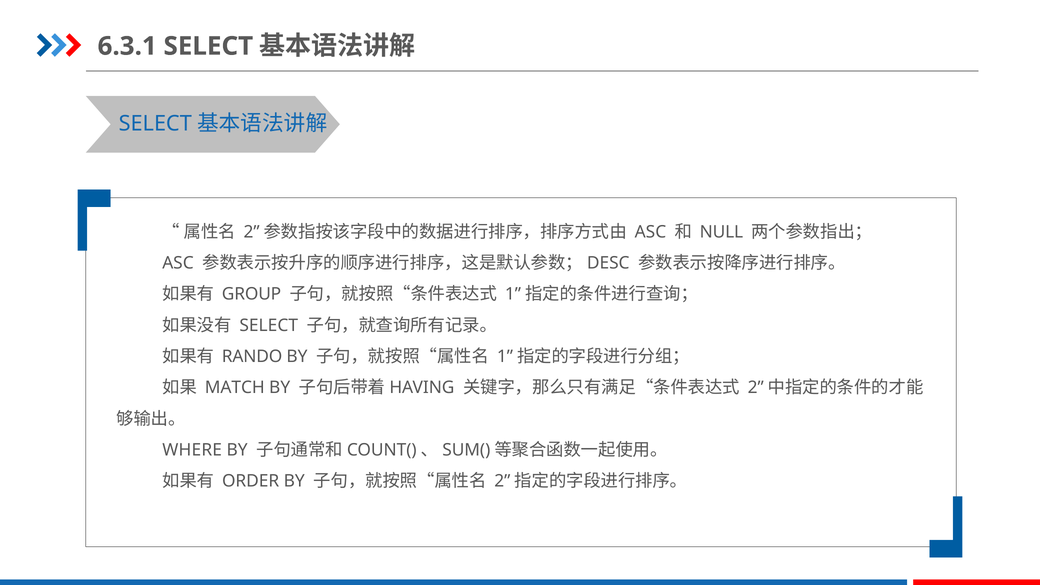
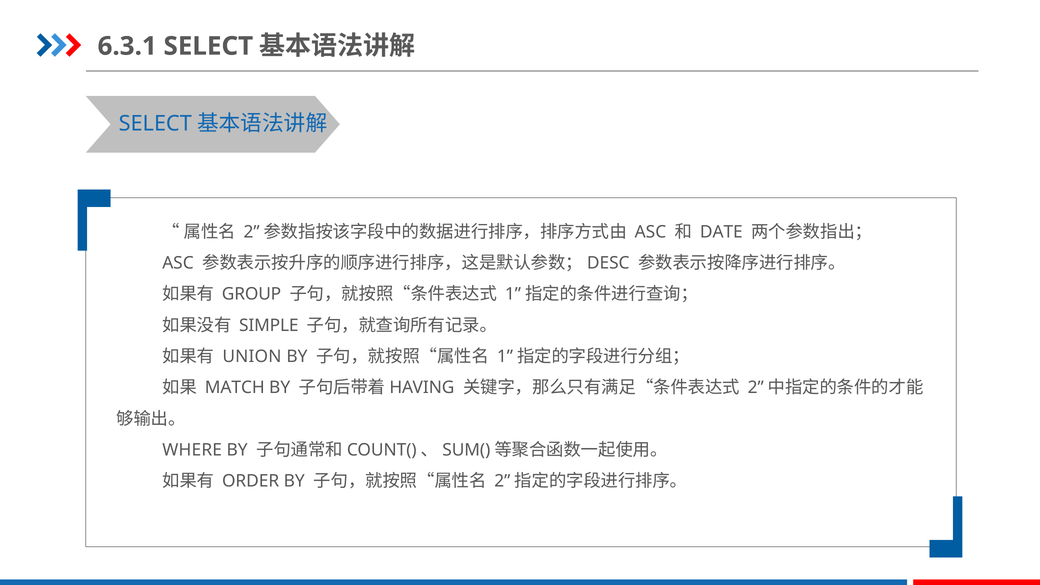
NULL: NULL -> DATE (721, 232)
SELECT: SELECT -> SIMPLE (269, 326)
RANDO: RANDO -> UNION (252, 357)
